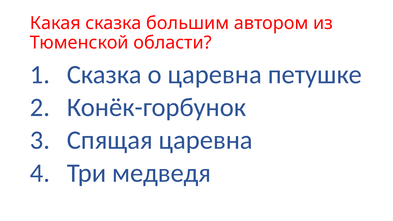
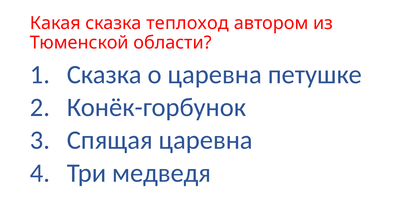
большим: большим -> теплоход (188, 23)
